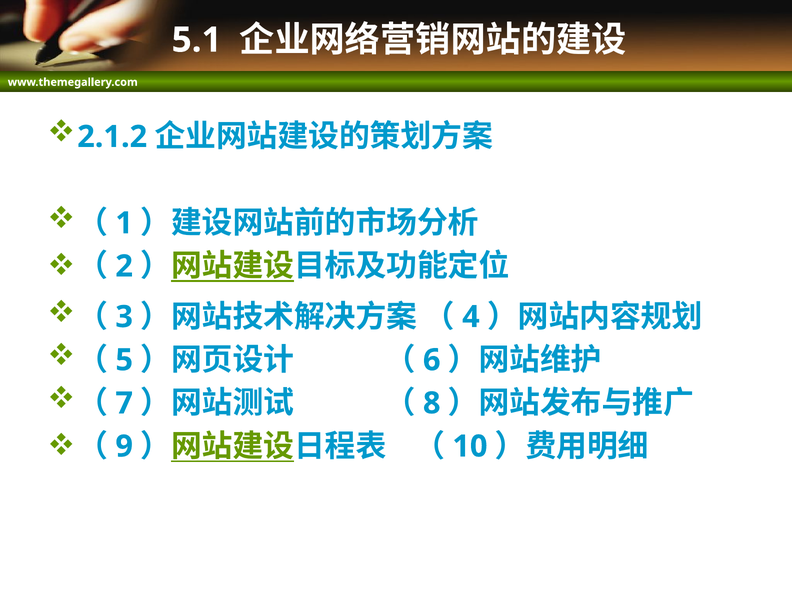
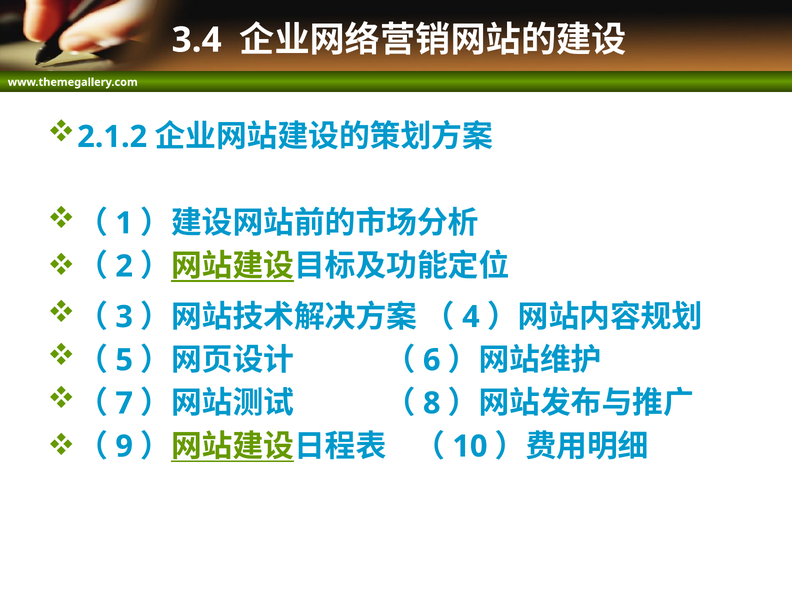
5.1: 5.1 -> 3.4 (197, 40)
